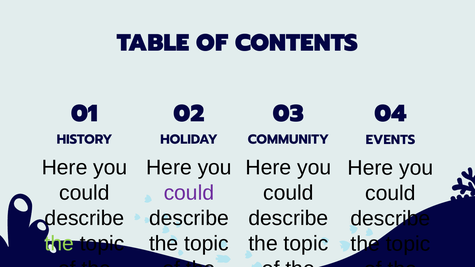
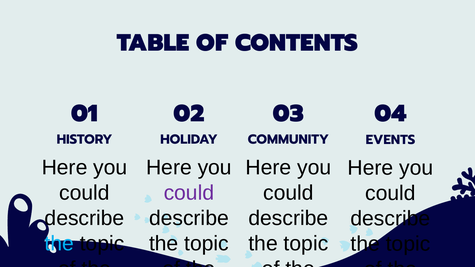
the colour: light green -> light blue (59, 244)
